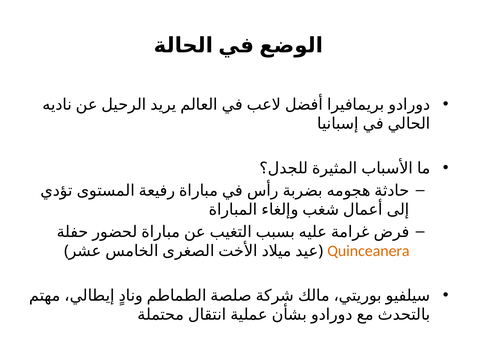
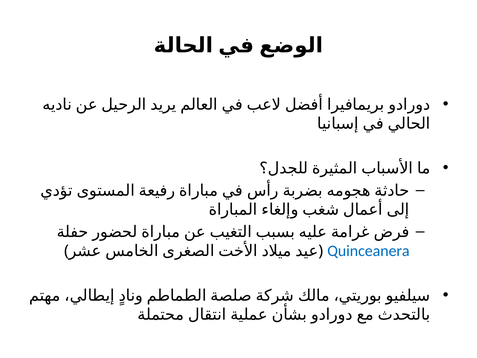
Quinceanera colour: orange -> blue (368, 251)
